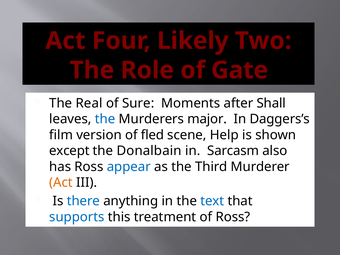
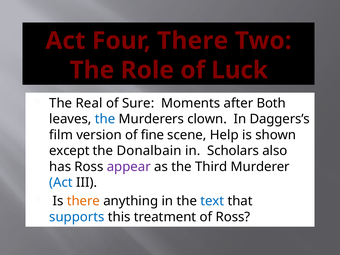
Four Likely: Likely -> There (193, 41)
Gate: Gate -> Luck (240, 70)
Shall: Shall -> Both (271, 103)
major: major -> clown (207, 119)
fled: fled -> fine (153, 135)
Sarcasm: Sarcasm -> Scholars (233, 151)
appear colour: blue -> purple (129, 167)
Act colour: orange -> blue (61, 183)
there colour: blue -> orange (83, 201)
